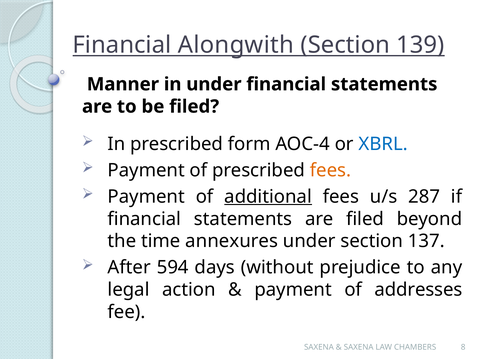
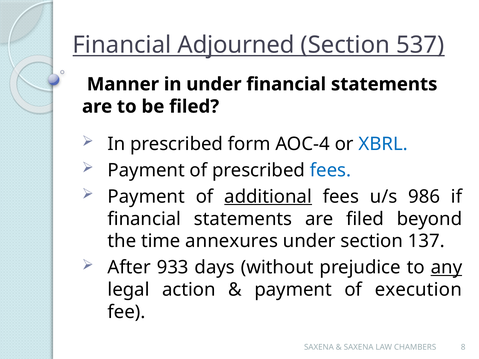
Alongwith: Alongwith -> Adjourned (236, 45)
139: 139 -> 537 (420, 45)
fees colour: orange -> blue (330, 170)
287: 287 -> 986 (424, 197)
594: 594 -> 933 (173, 268)
any underline: none -> present (446, 268)
addresses: addresses -> execution (418, 290)
